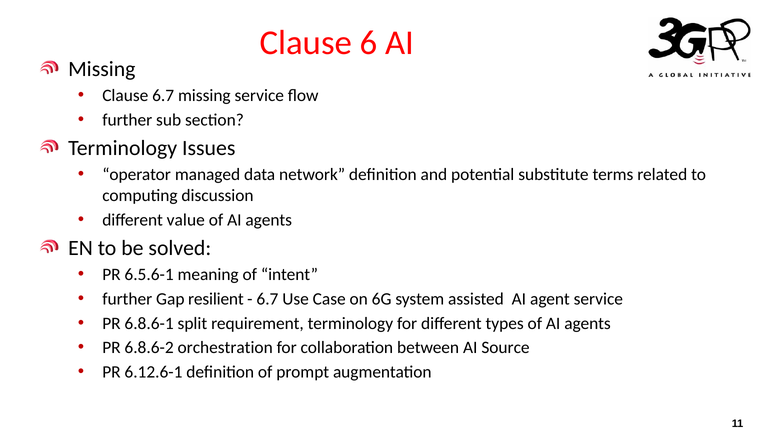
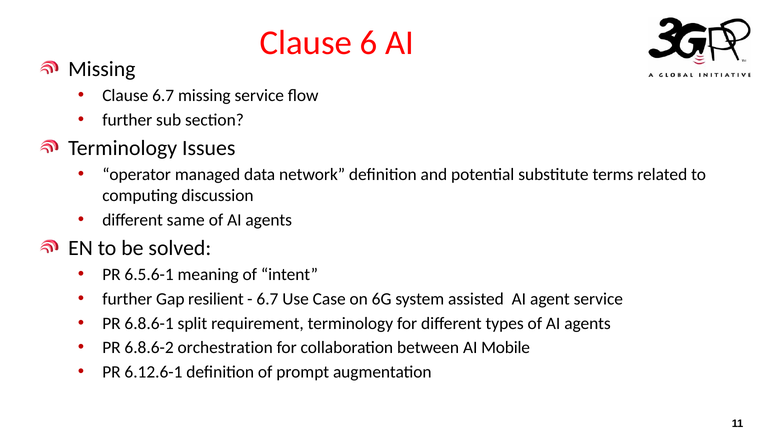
value: value -> same (186, 220)
Source: Source -> Mobile (506, 348)
